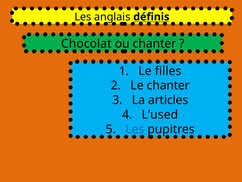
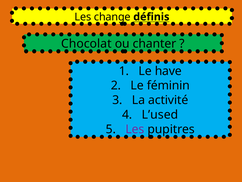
anglais: anglais -> change (112, 17)
filles: filles -> have (168, 71)
Le chanter: chanter -> féminin (168, 85)
articles: articles -> activité (168, 100)
Les colour: blue -> purple (135, 129)
